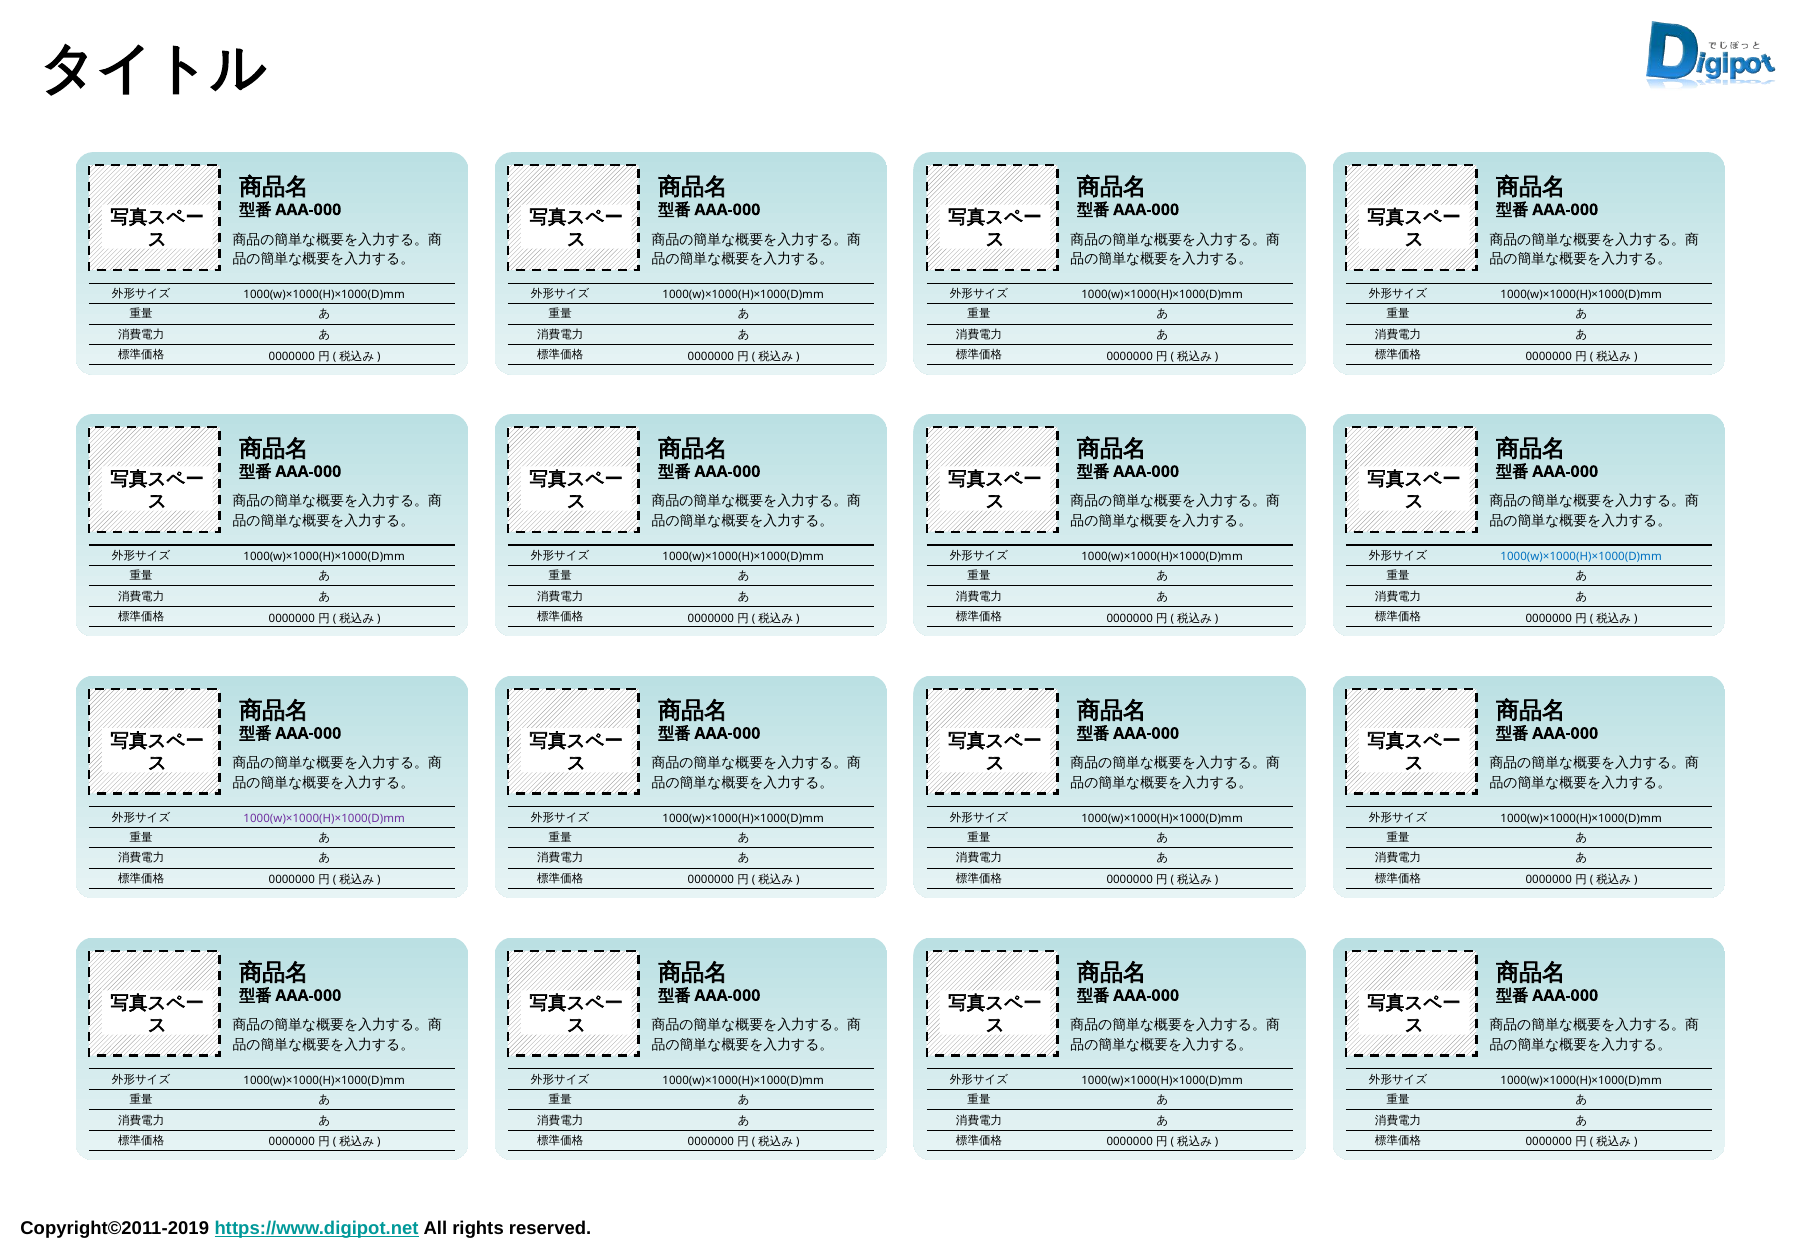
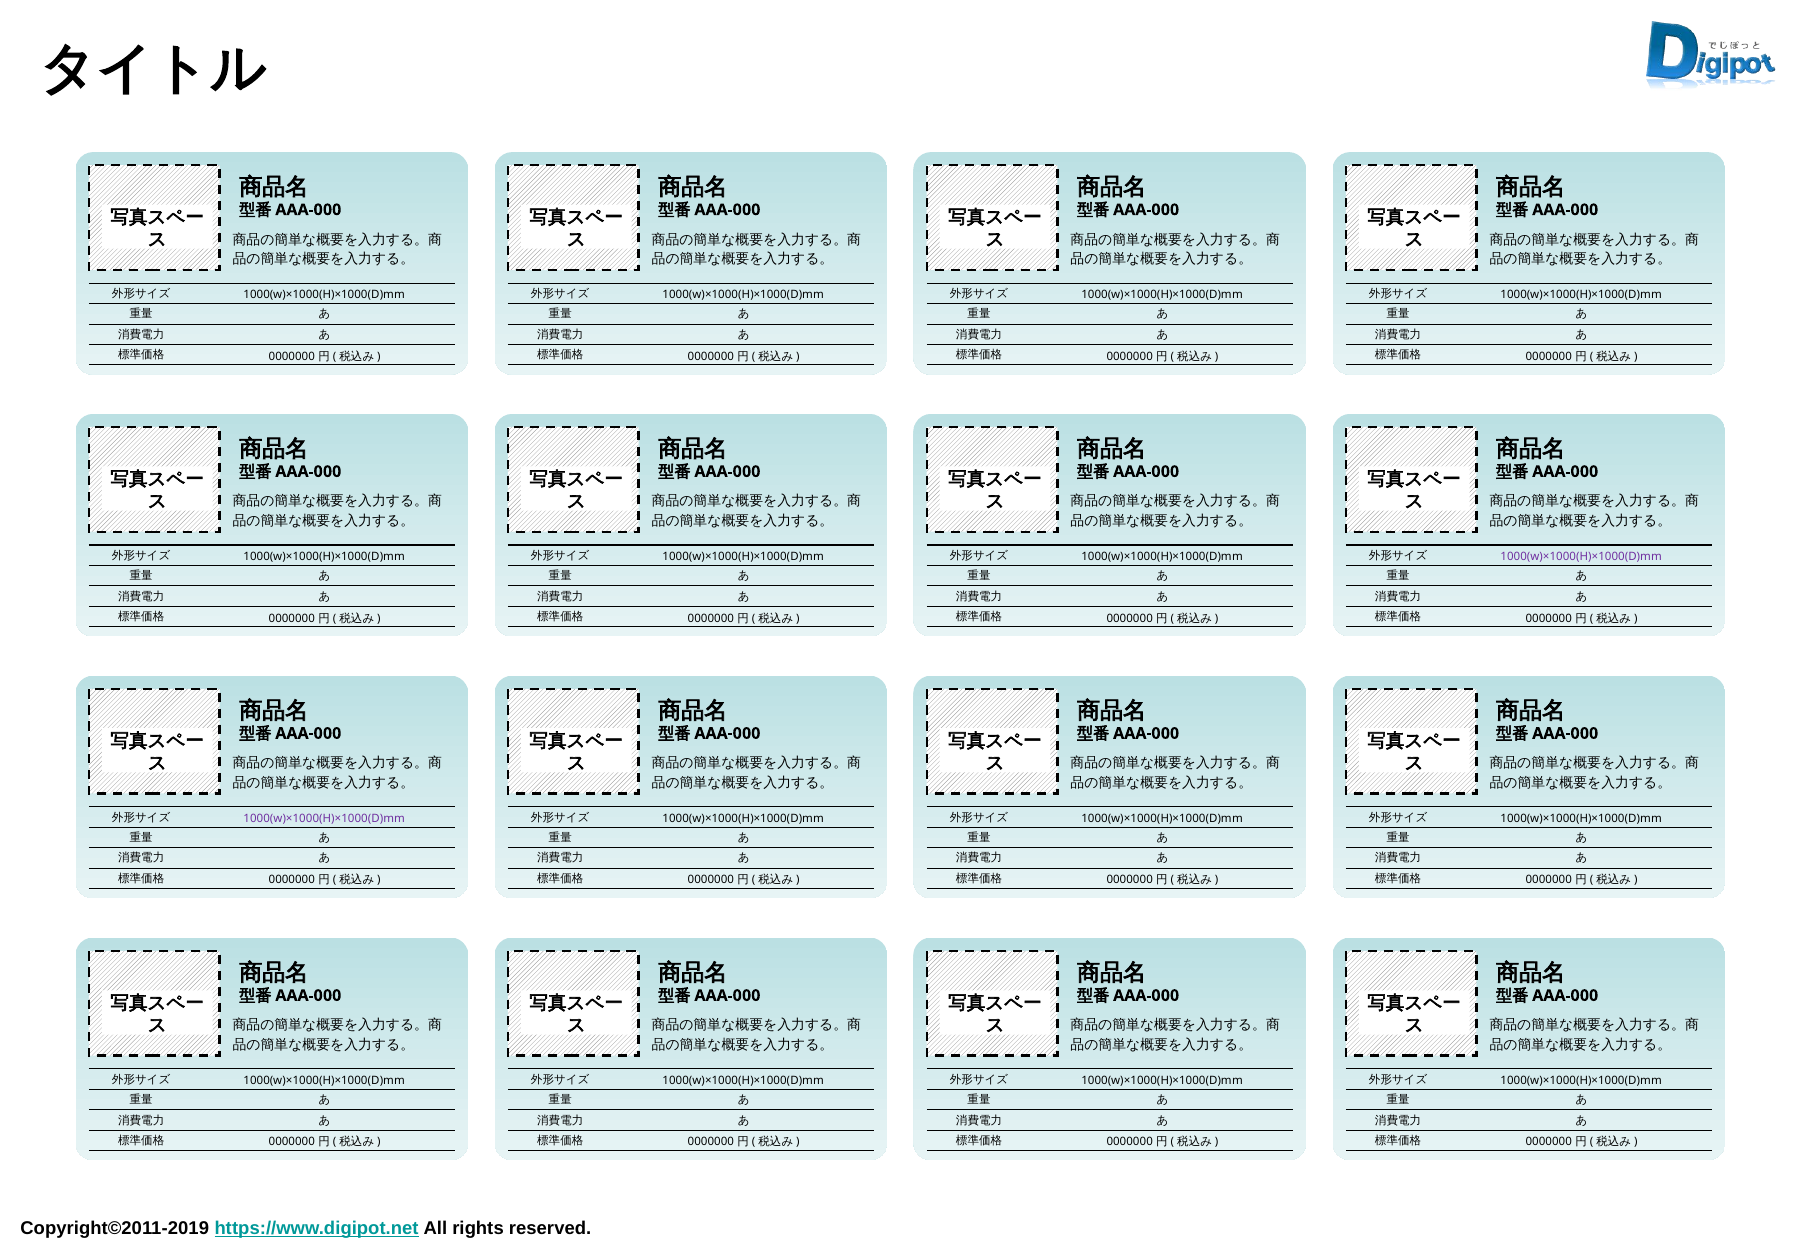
1000(w)×1000(H)×1000(D)mm colour: blue -> purple (1581, 557)
